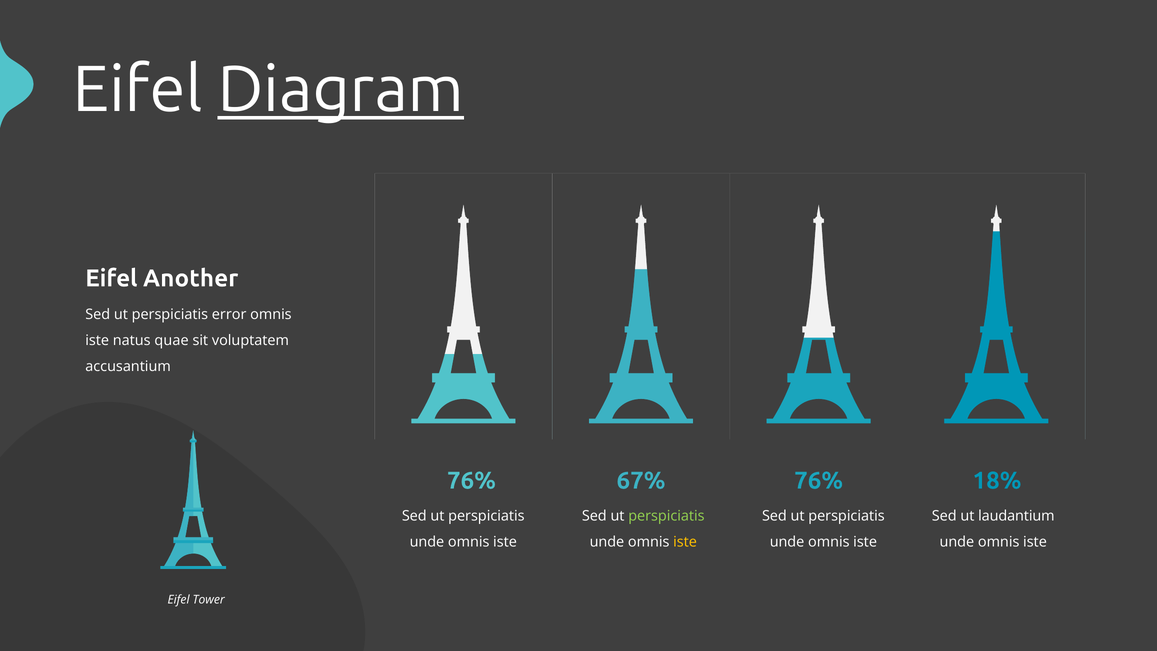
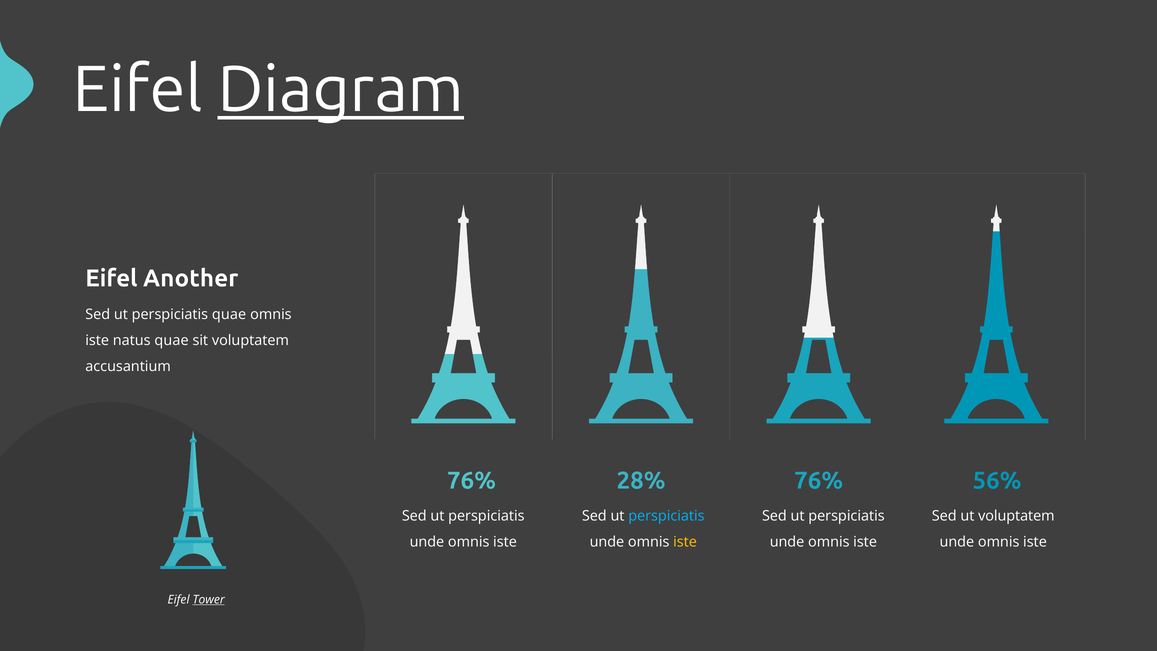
perspiciatis error: error -> quae (229, 314)
67%: 67% -> 28% (641, 480)
18%: 18% -> 56% (997, 480)
perspiciatis colour: light green -> light blue (666, 516)
ut laudantium: laudantium -> voluptatem (1016, 516)
Tower underline: none -> present (209, 599)
